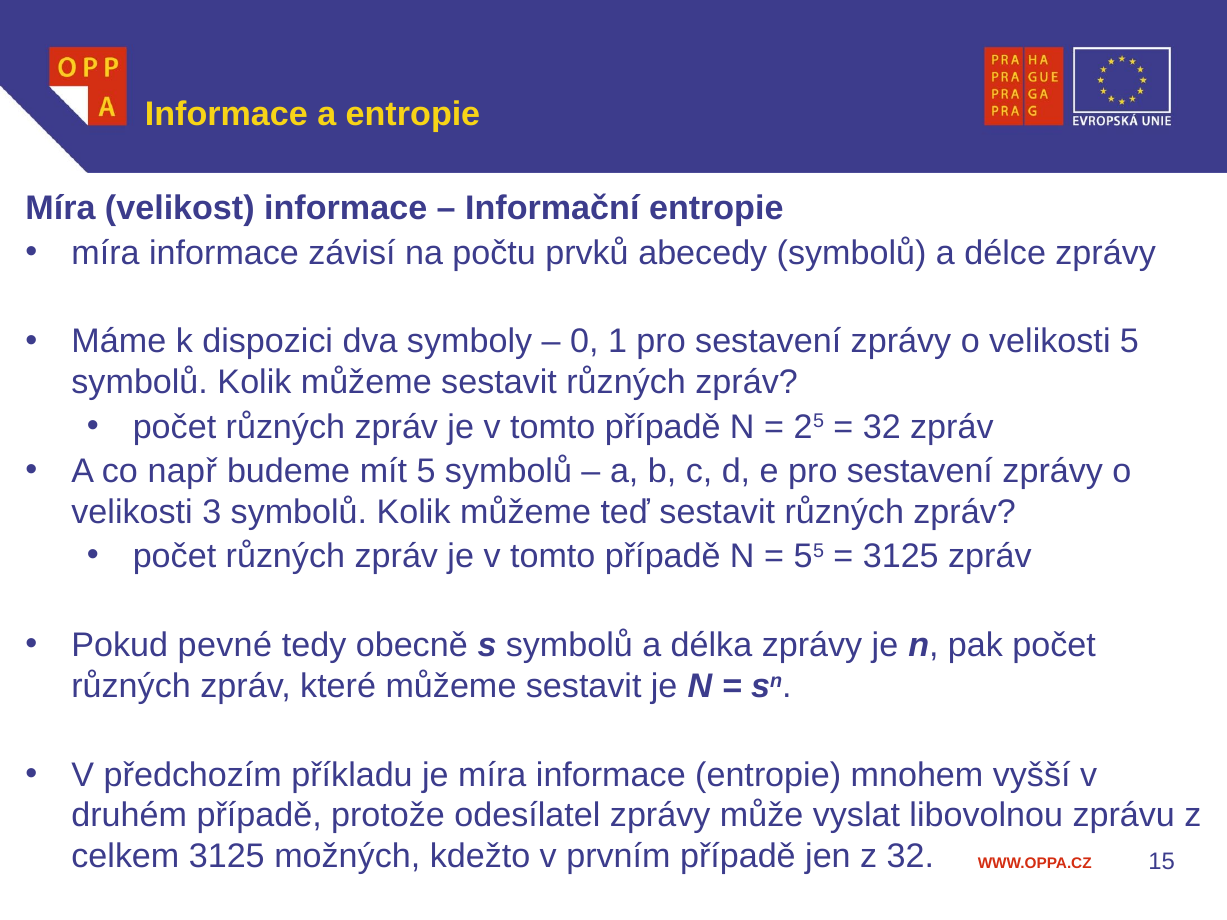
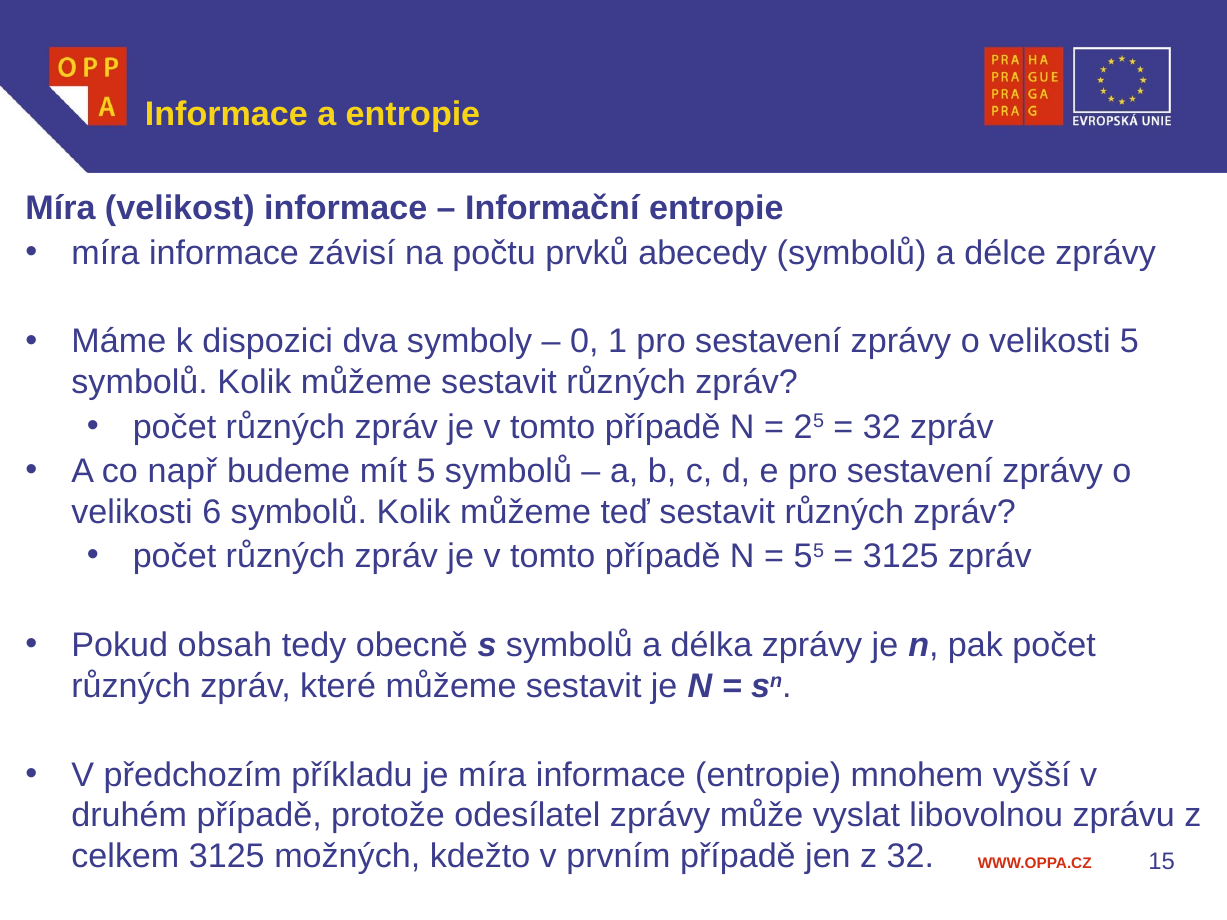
3: 3 -> 6 (212, 512)
pevné: pevné -> obsah (225, 645)
